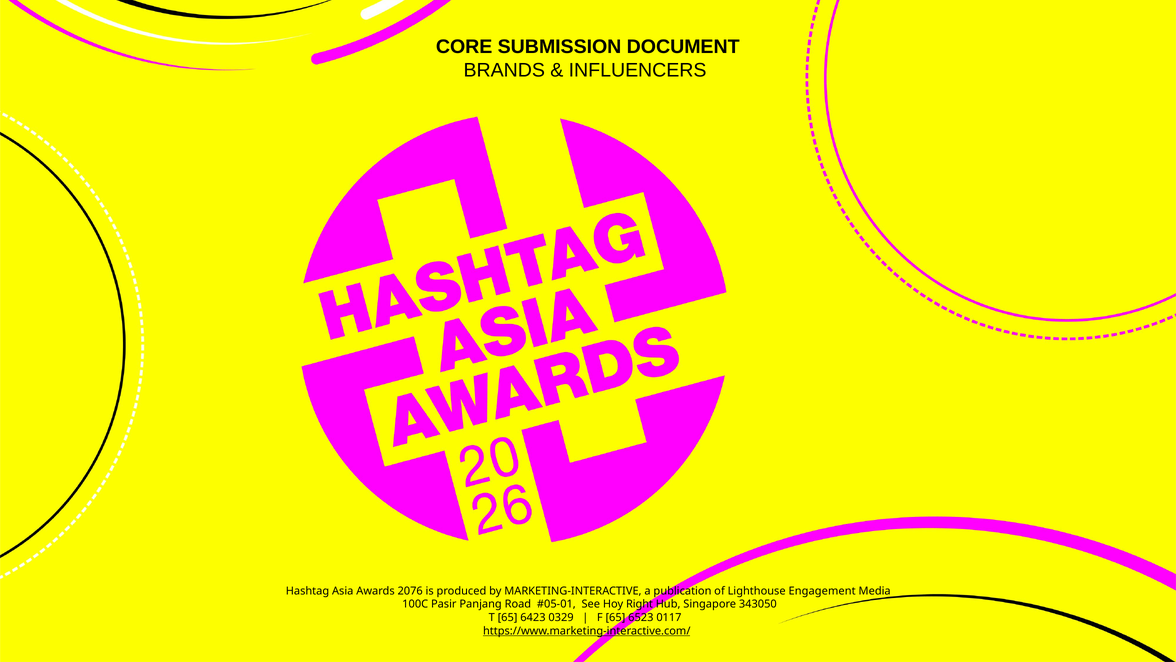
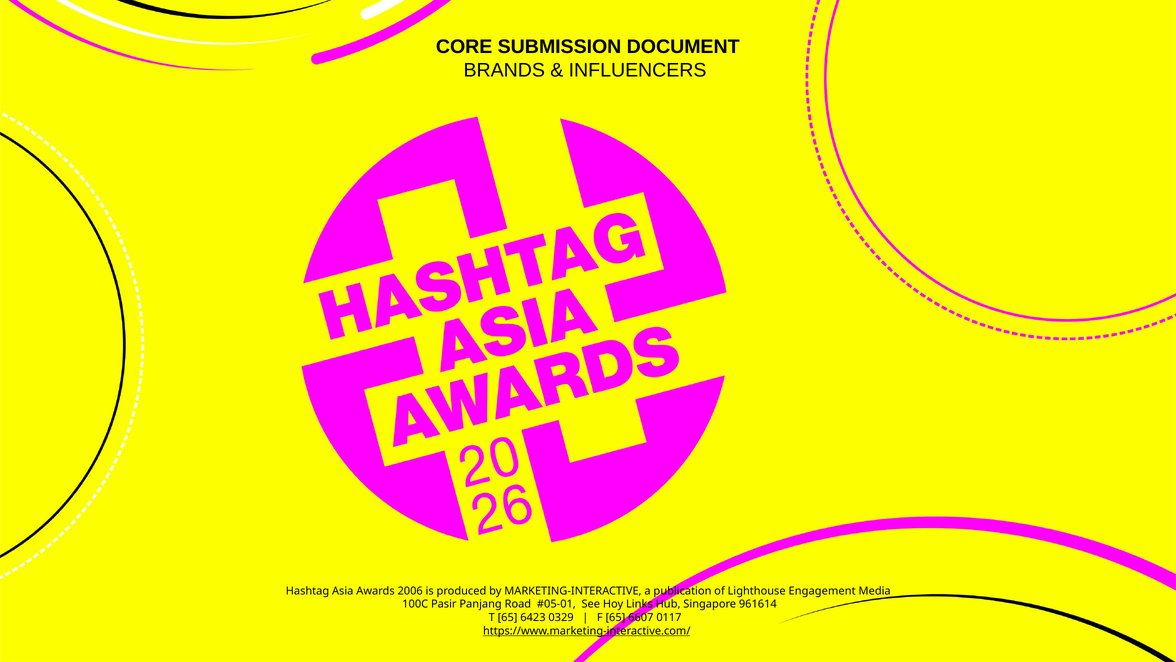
2076: 2076 -> 2006 (410, 591)
Right: Right -> Links (639, 604)
343050: 343050 -> 961614 (758, 604)
6523: 6523 -> 6607 (641, 617)
